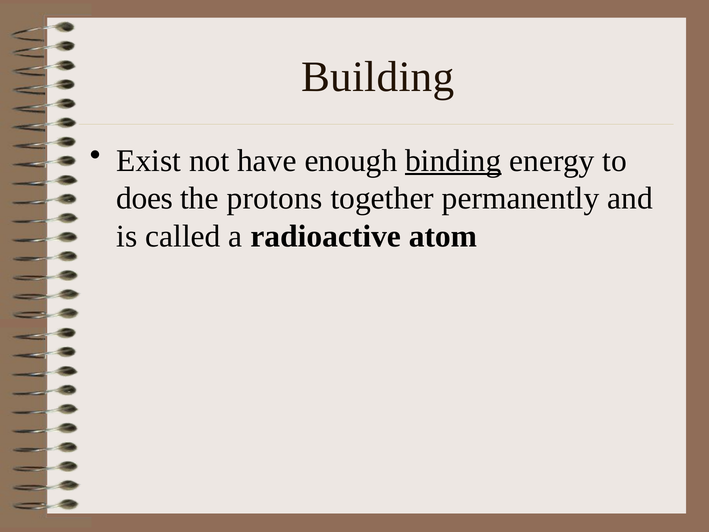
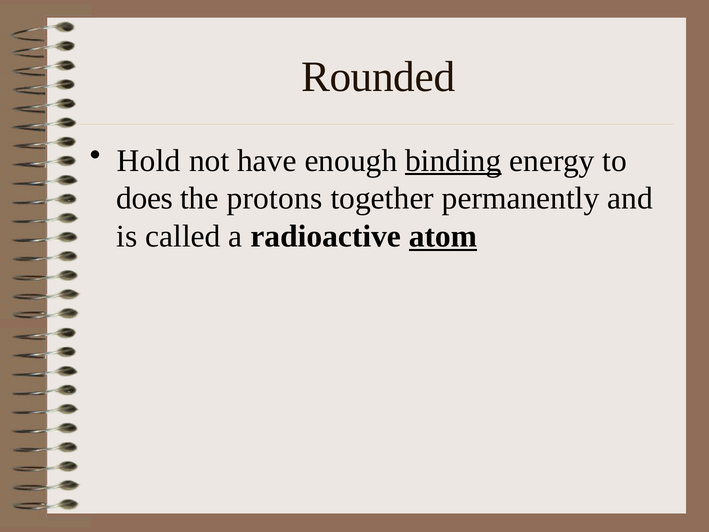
Building: Building -> Rounded (378, 77)
Exist: Exist -> Hold (149, 161)
atom underline: none -> present (443, 236)
